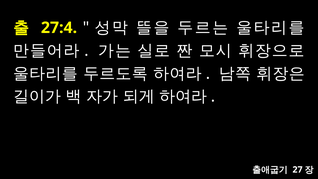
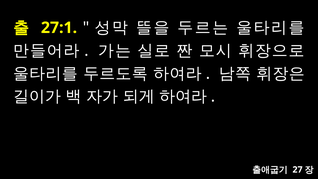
27:4: 27:4 -> 27:1 (59, 28)
